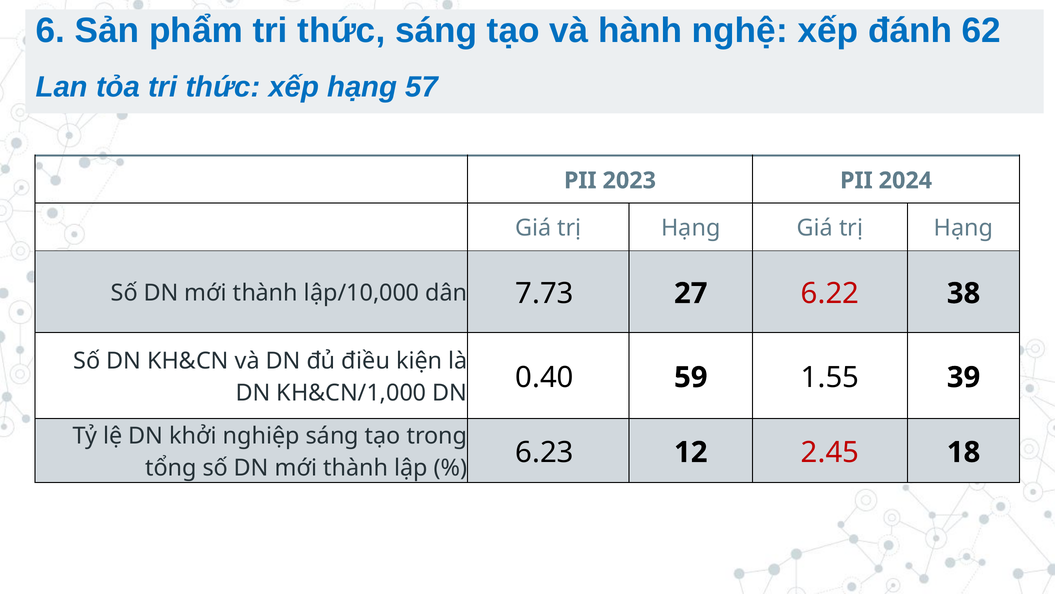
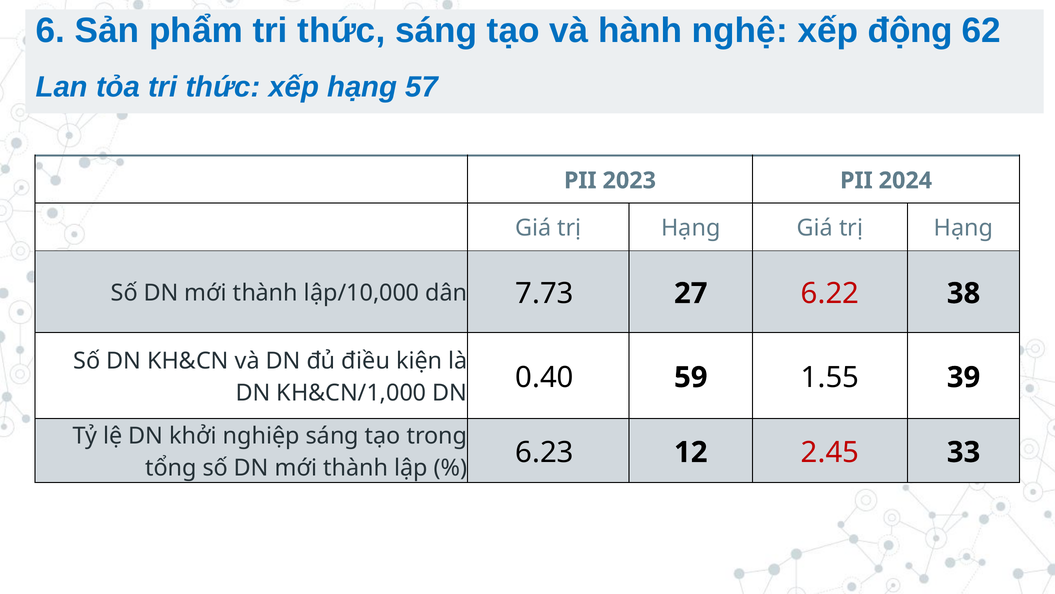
đánh: đánh -> động (910, 31)
18: 18 -> 33 (964, 452)
